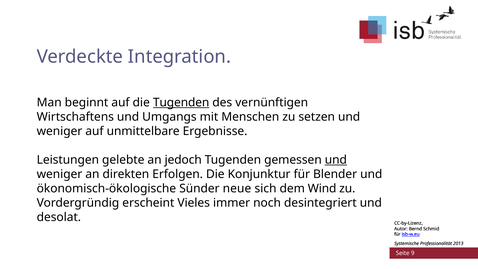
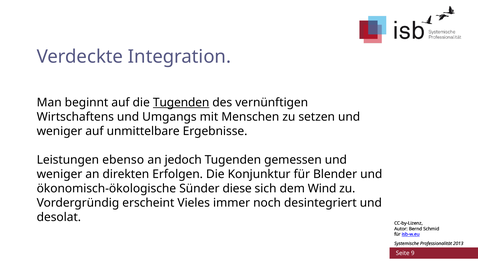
gelebte: gelebte -> ebenso (123, 160)
und underline: present -> none (336, 160)
neue: neue -> diese (237, 188)
